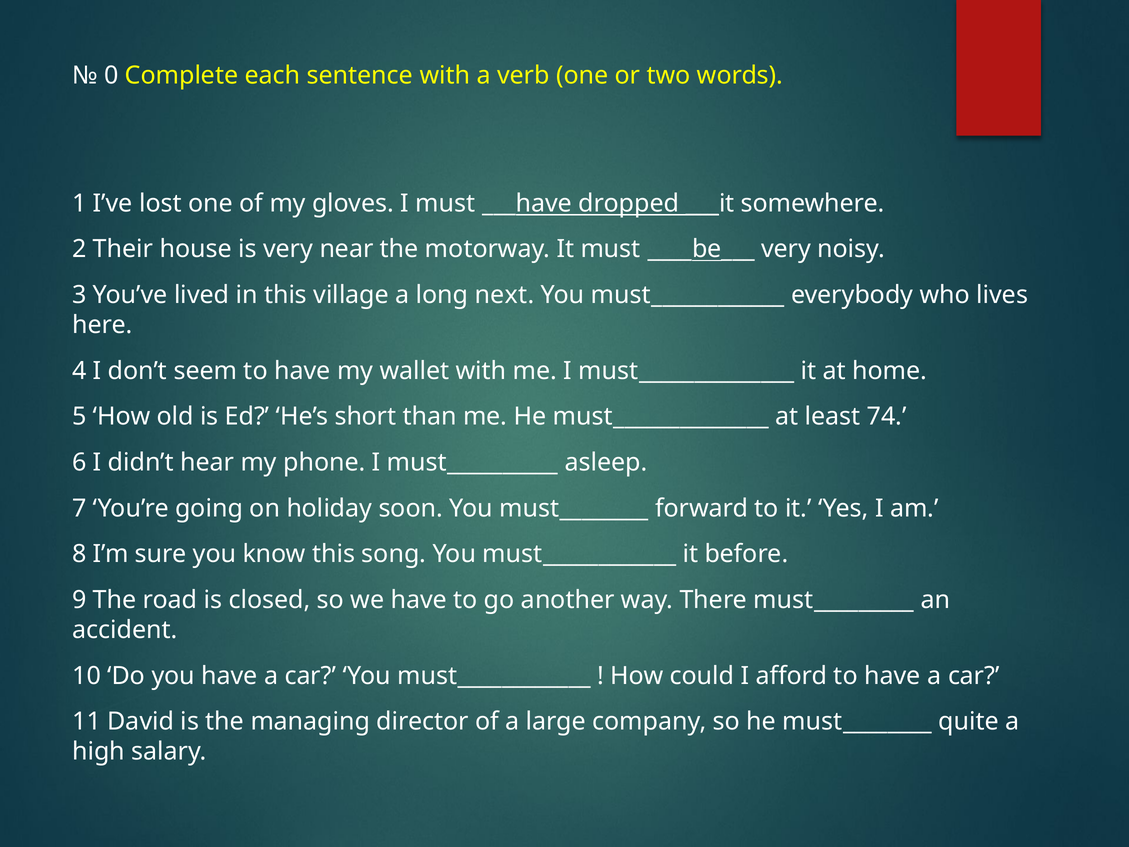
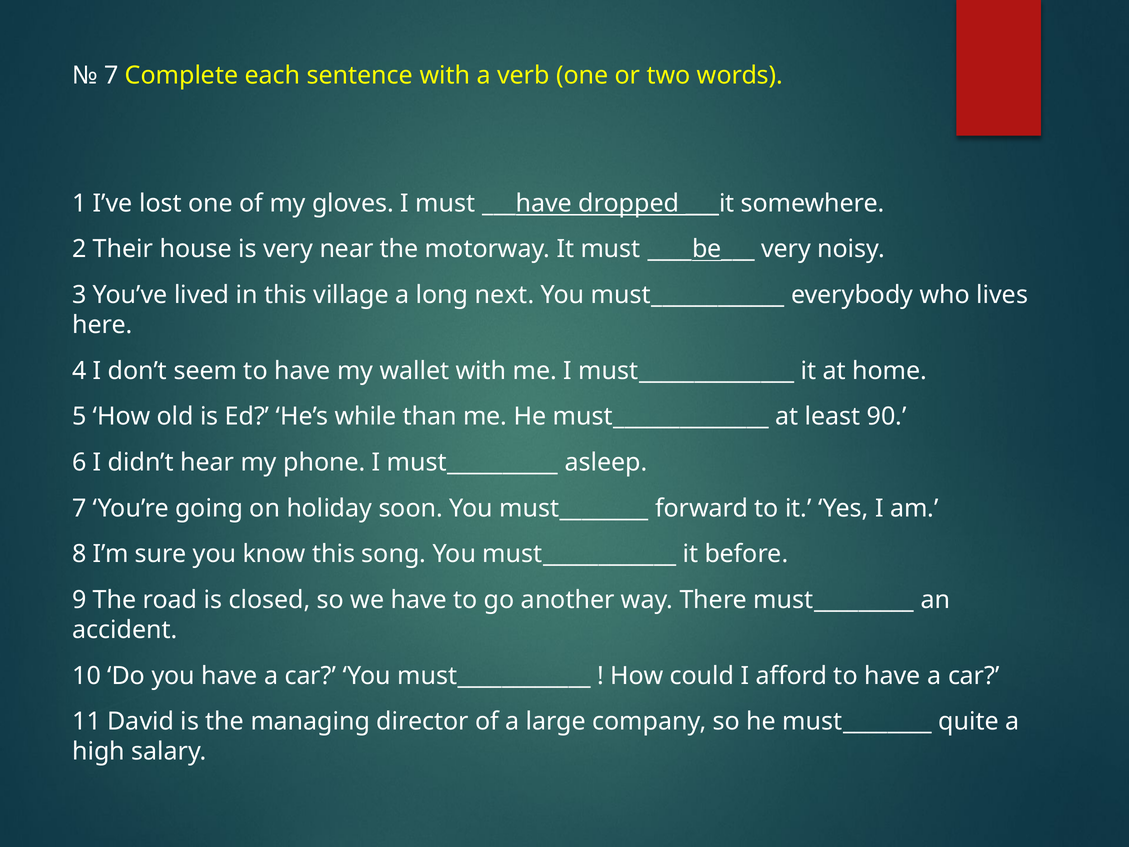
0: 0 -> 7 (111, 75)
short: short -> while (366, 417)
74: 74 -> 90 (887, 417)
